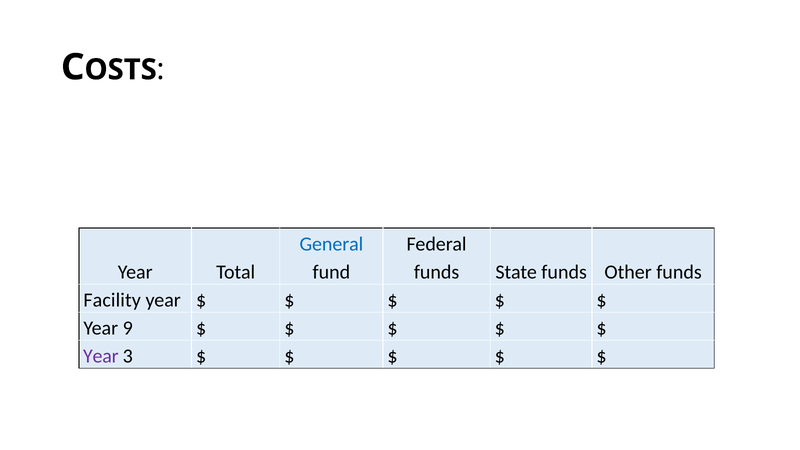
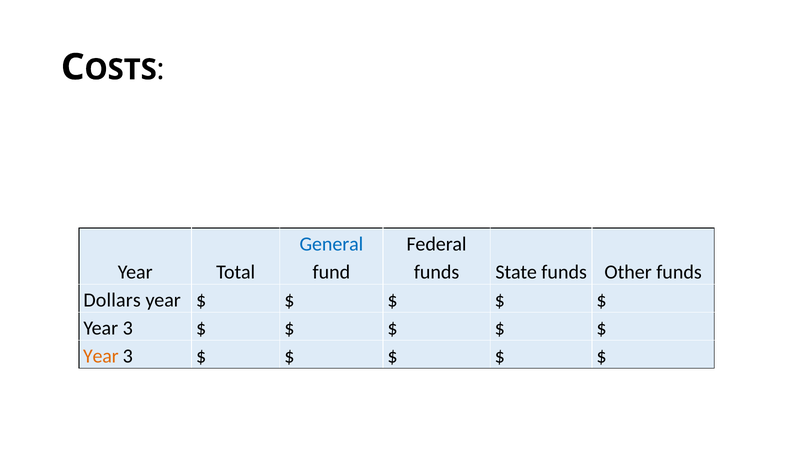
Facility: Facility -> Dollars (112, 300)
9: 9 -> 3 (128, 328)
Year colour: purple -> orange (101, 356)
